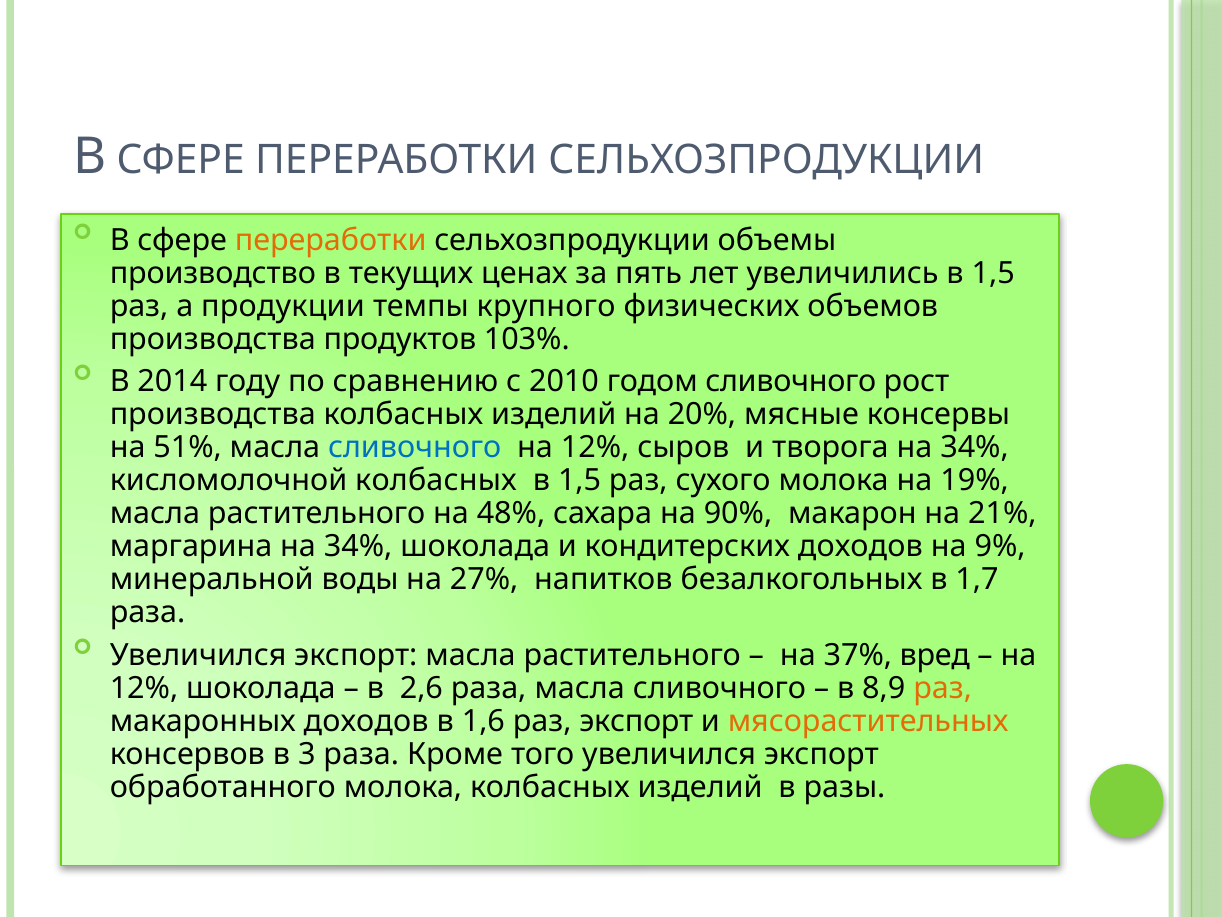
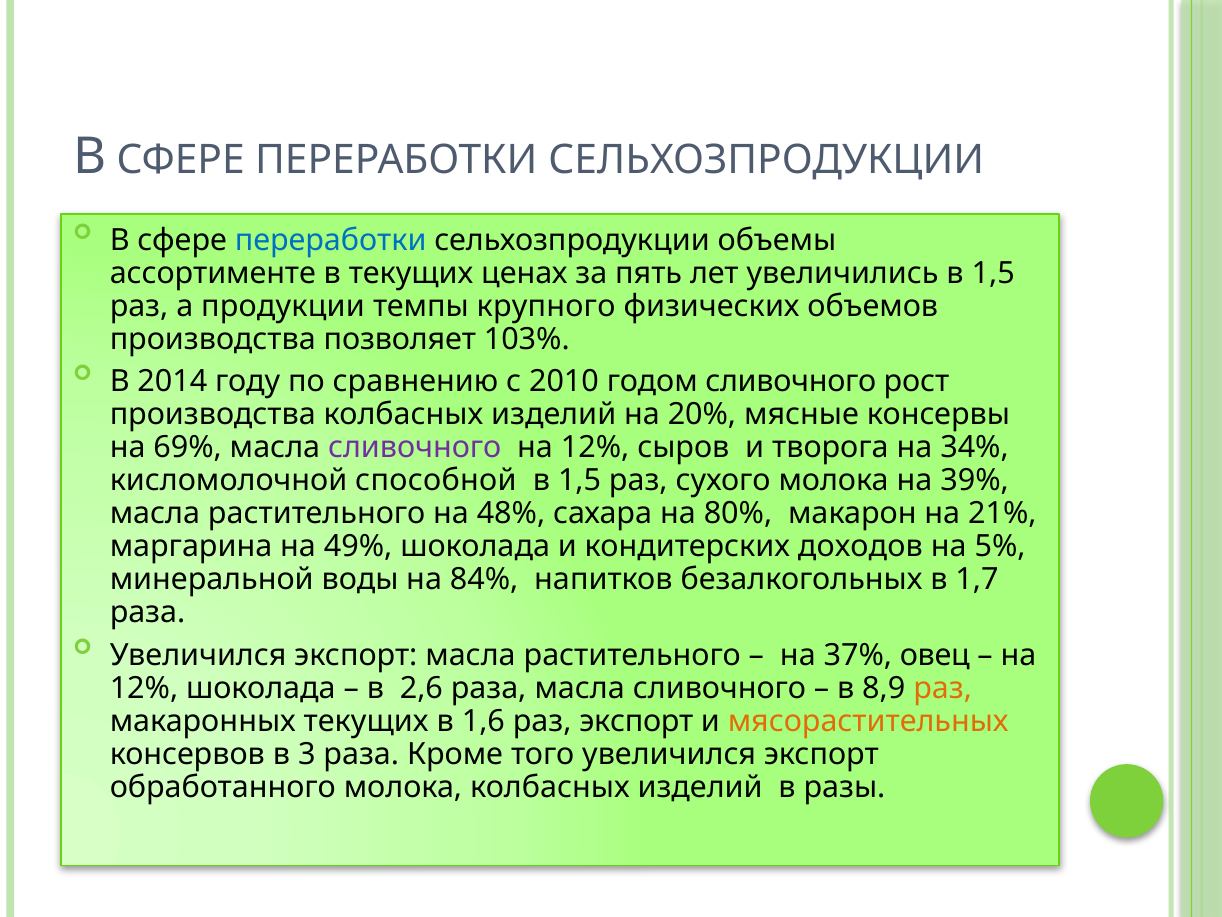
переработки colour: orange -> blue (331, 240)
производство: производство -> ассортименте (213, 273)
продуктов: продуктов -> позволяет (400, 339)
51%: 51% -> 69% (188, 447)
сливочного colour: blue -> purple (415, 447)
кисломолочной колбасных: колбасных -> способной (436, 480)
19%: 19% -> 39% (975, 480)
90%: 90% -> 80% (738, 514)
маргарина на 34%: 34% -> 49% (358, 547)
9%: 9% -> 5% (1000, 547)
27%: 27% -> 84% (484, 580)
вред: вред -> овец (935, 655)
макаронных доходов: доходов -> текущих (366, 721)
